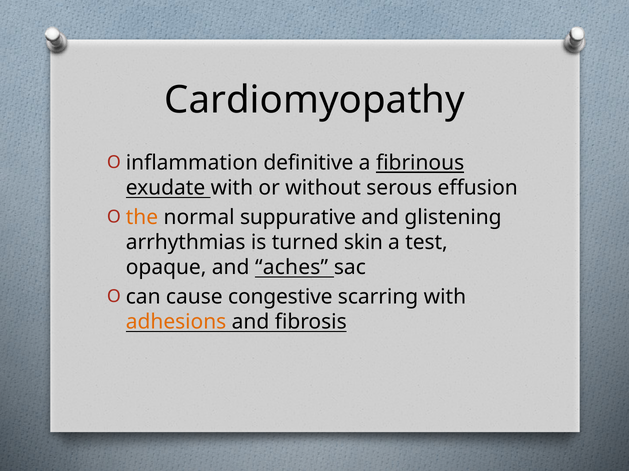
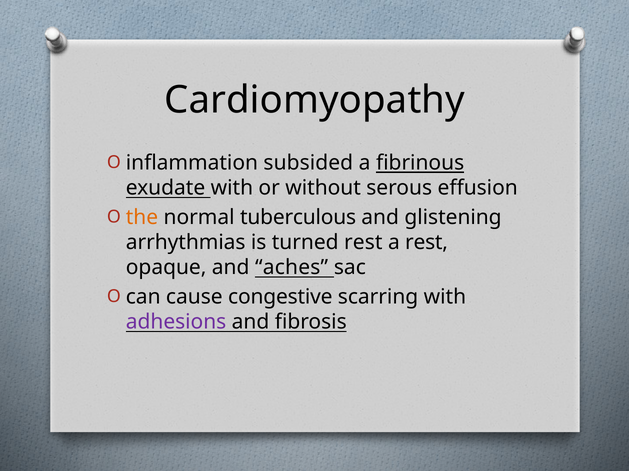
definitive: definitive -> subsided (308, 163)
suppurative: suppurative -> tuberculous (298, 217)
turned skin: skin -> rest (363, 243)
a test: test -> rest (427, 243)
adhesions colour: orange -> purple (176, 322)
